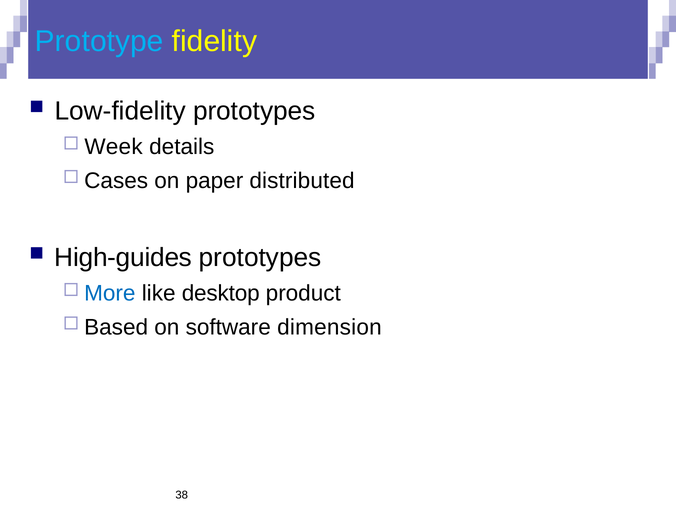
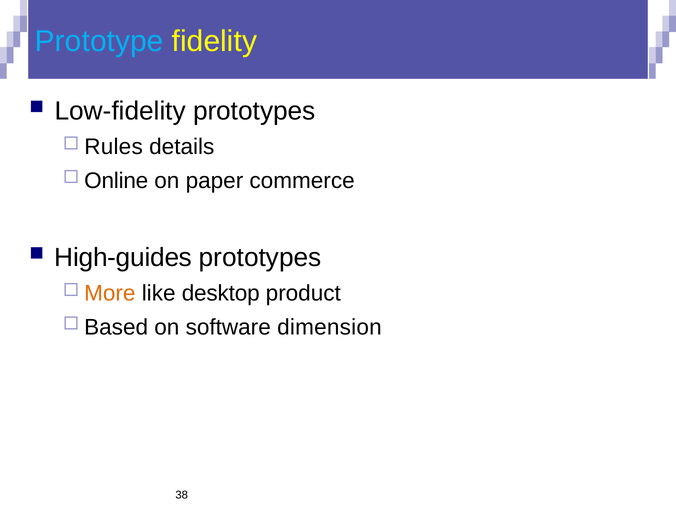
Week: Week -> Rules (114, 147)
Cases: Cases -> Online (116, 181)
distributed: distributed -> commerce (302, 181)
More colour: blue -> orange (110, 293)
